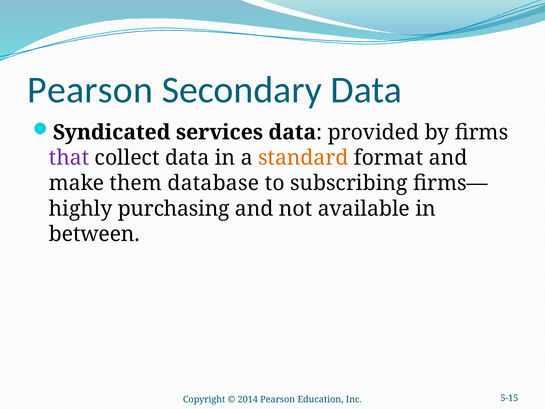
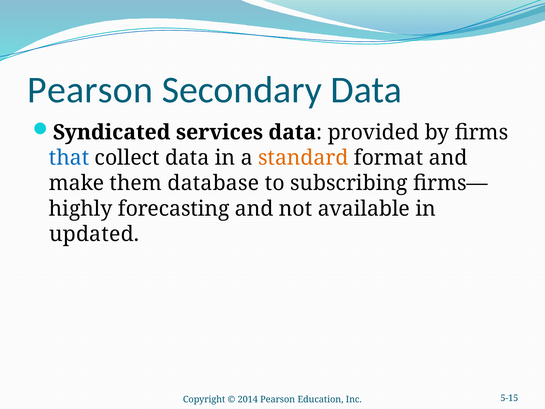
that colour: purple -> blue (69, 158)
purchasing: purchasing -> forecasting (174, 209)
between: between -> updated (94, 234)
